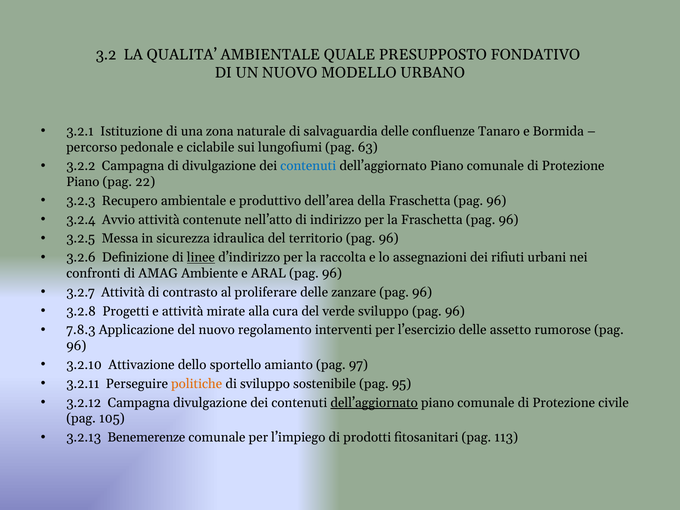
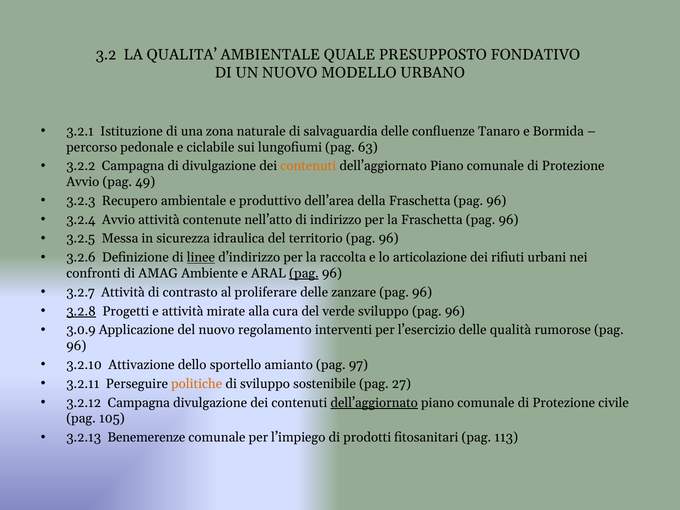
contenuti colour: blue -> orange (308, 166)
Piano: Piano -> Avvio (83, 182)
22: 22 -> 49 (145, 182)
assegnazioni: assegnazioni -> articolazione (430, 258)
pag underline: none -> present (304, 273)
3.2.8 underline: none -> present (81, 311)
7.8.3: 7.8.3 -> 3.0.9 (81, 330)
assetto: assetto -> qualità (510, 330)
95: 95 -> 27 (401, 384)
